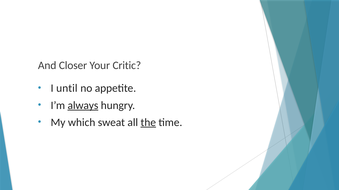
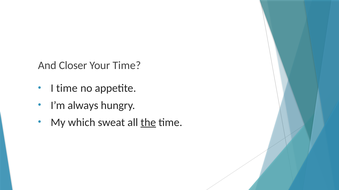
Your Critic: Critic -> Time (127, 66)
I until: until -> time (67, 89)
always underline: present -> none (83, 106)
